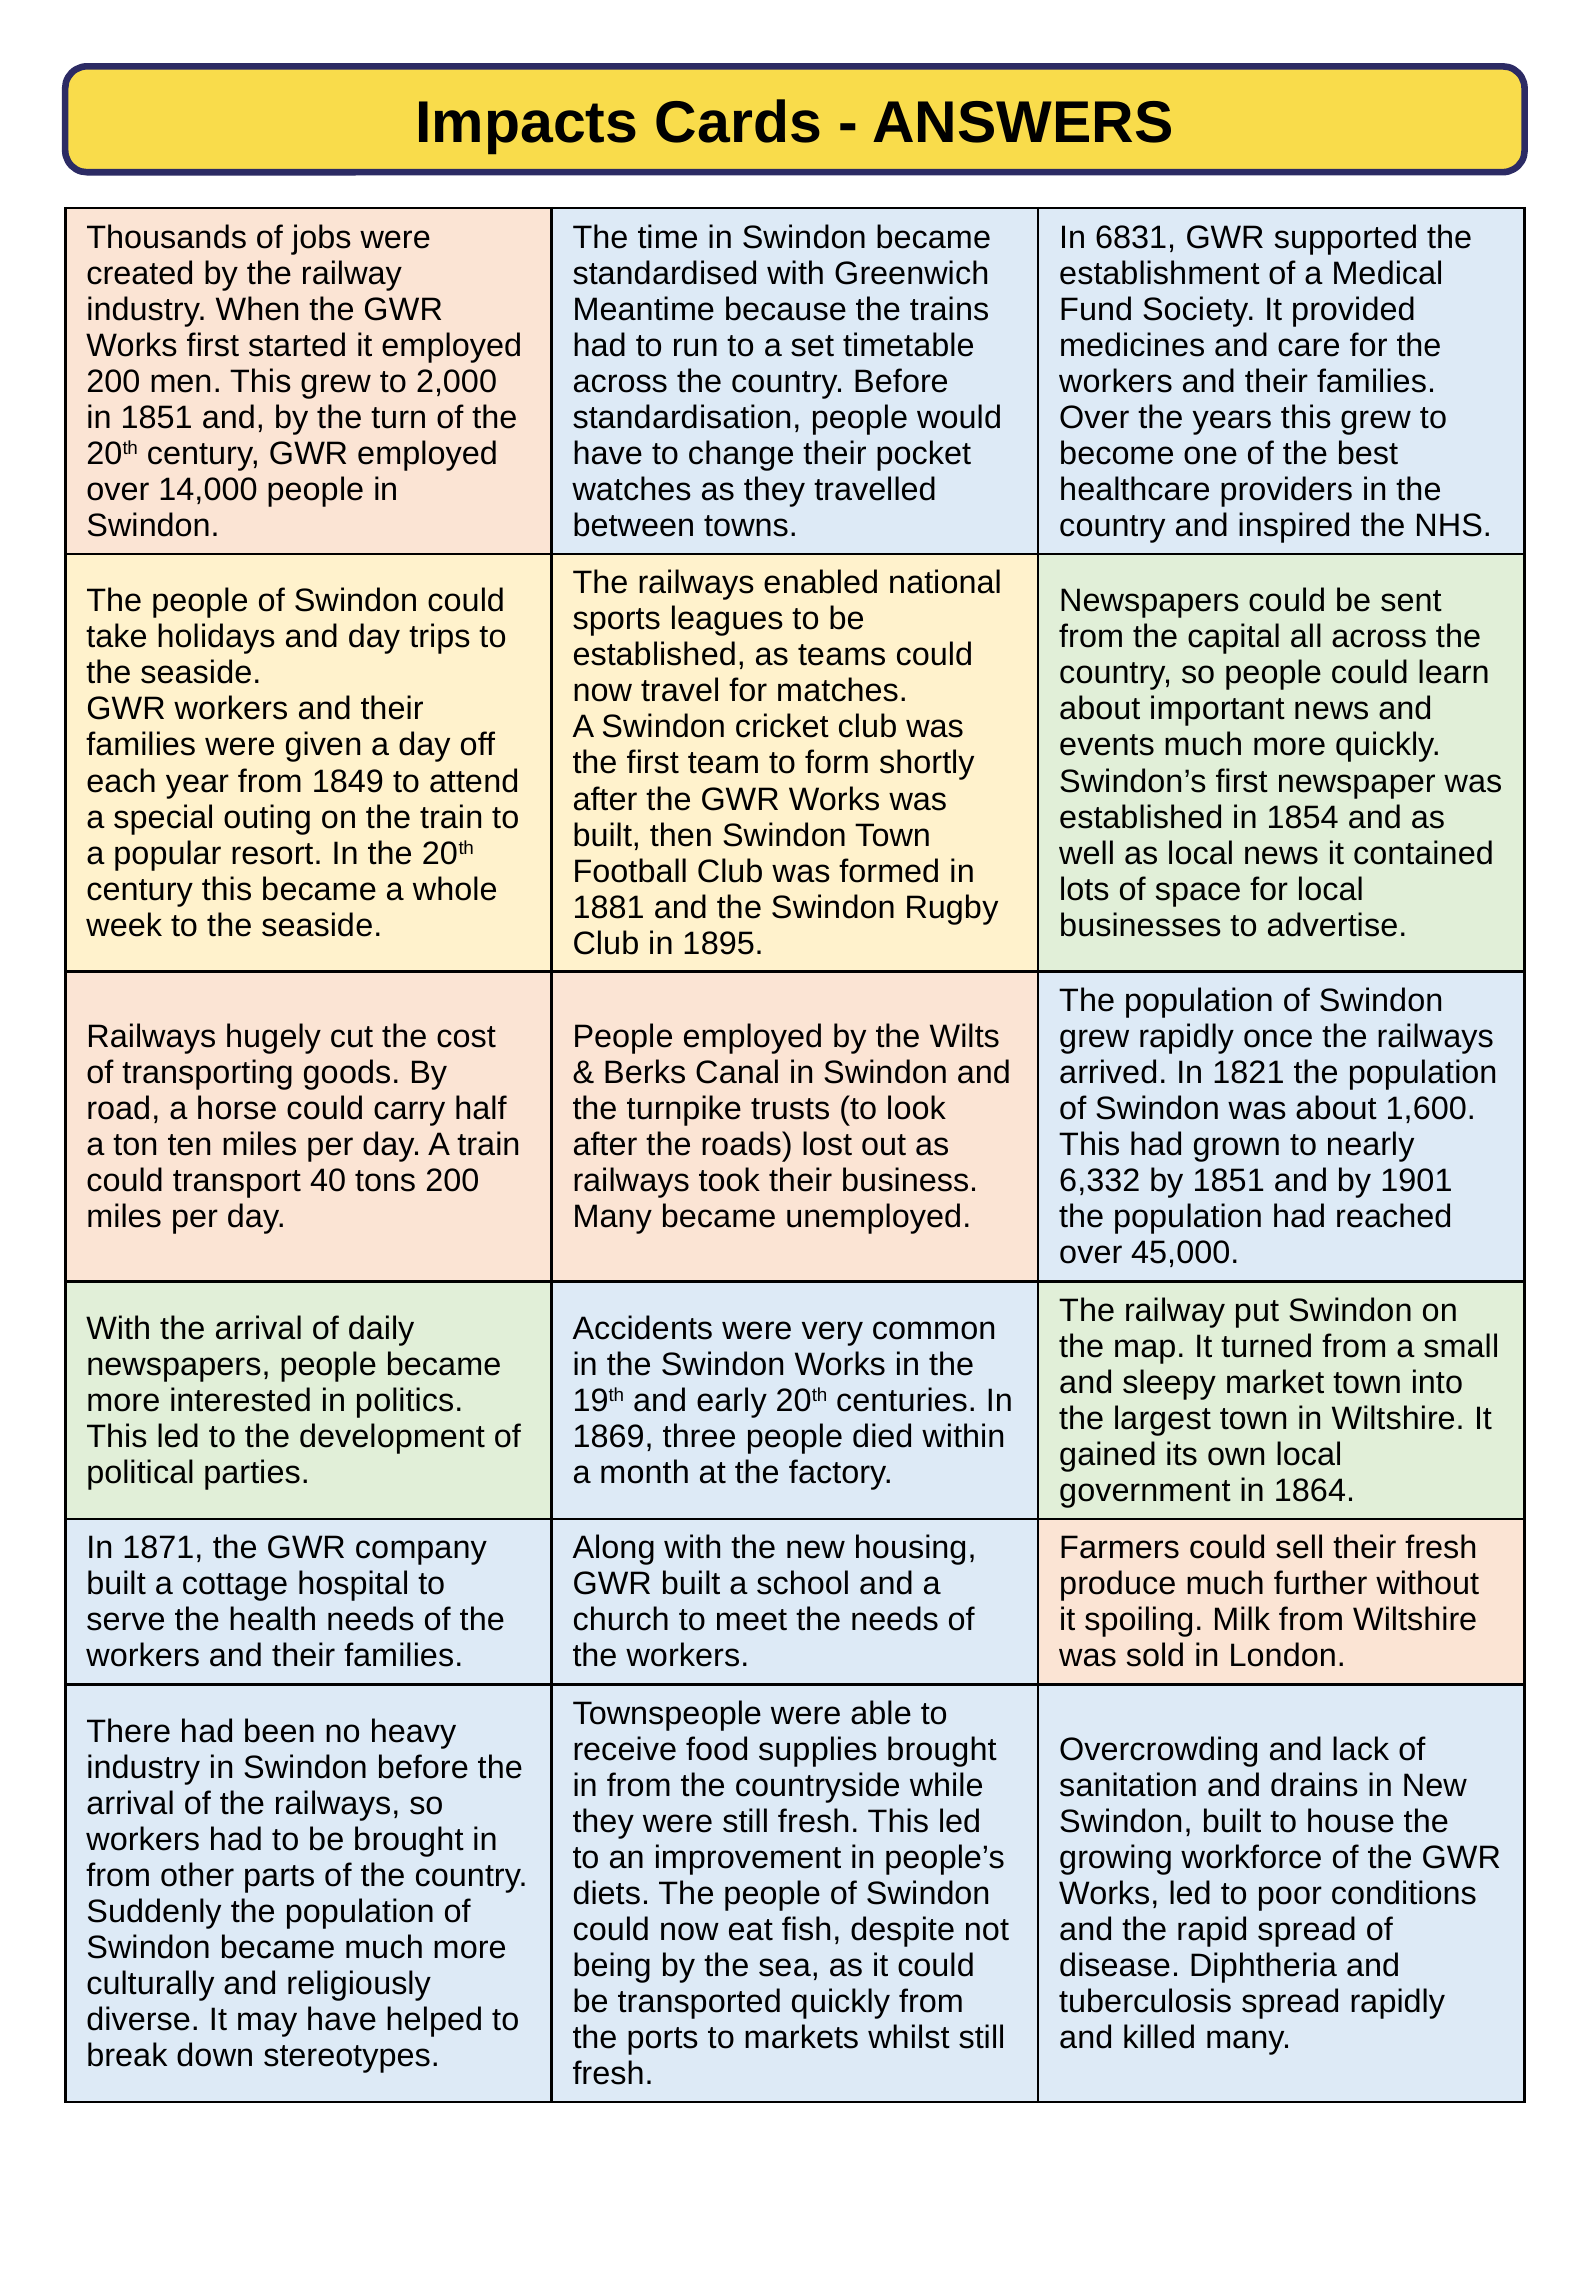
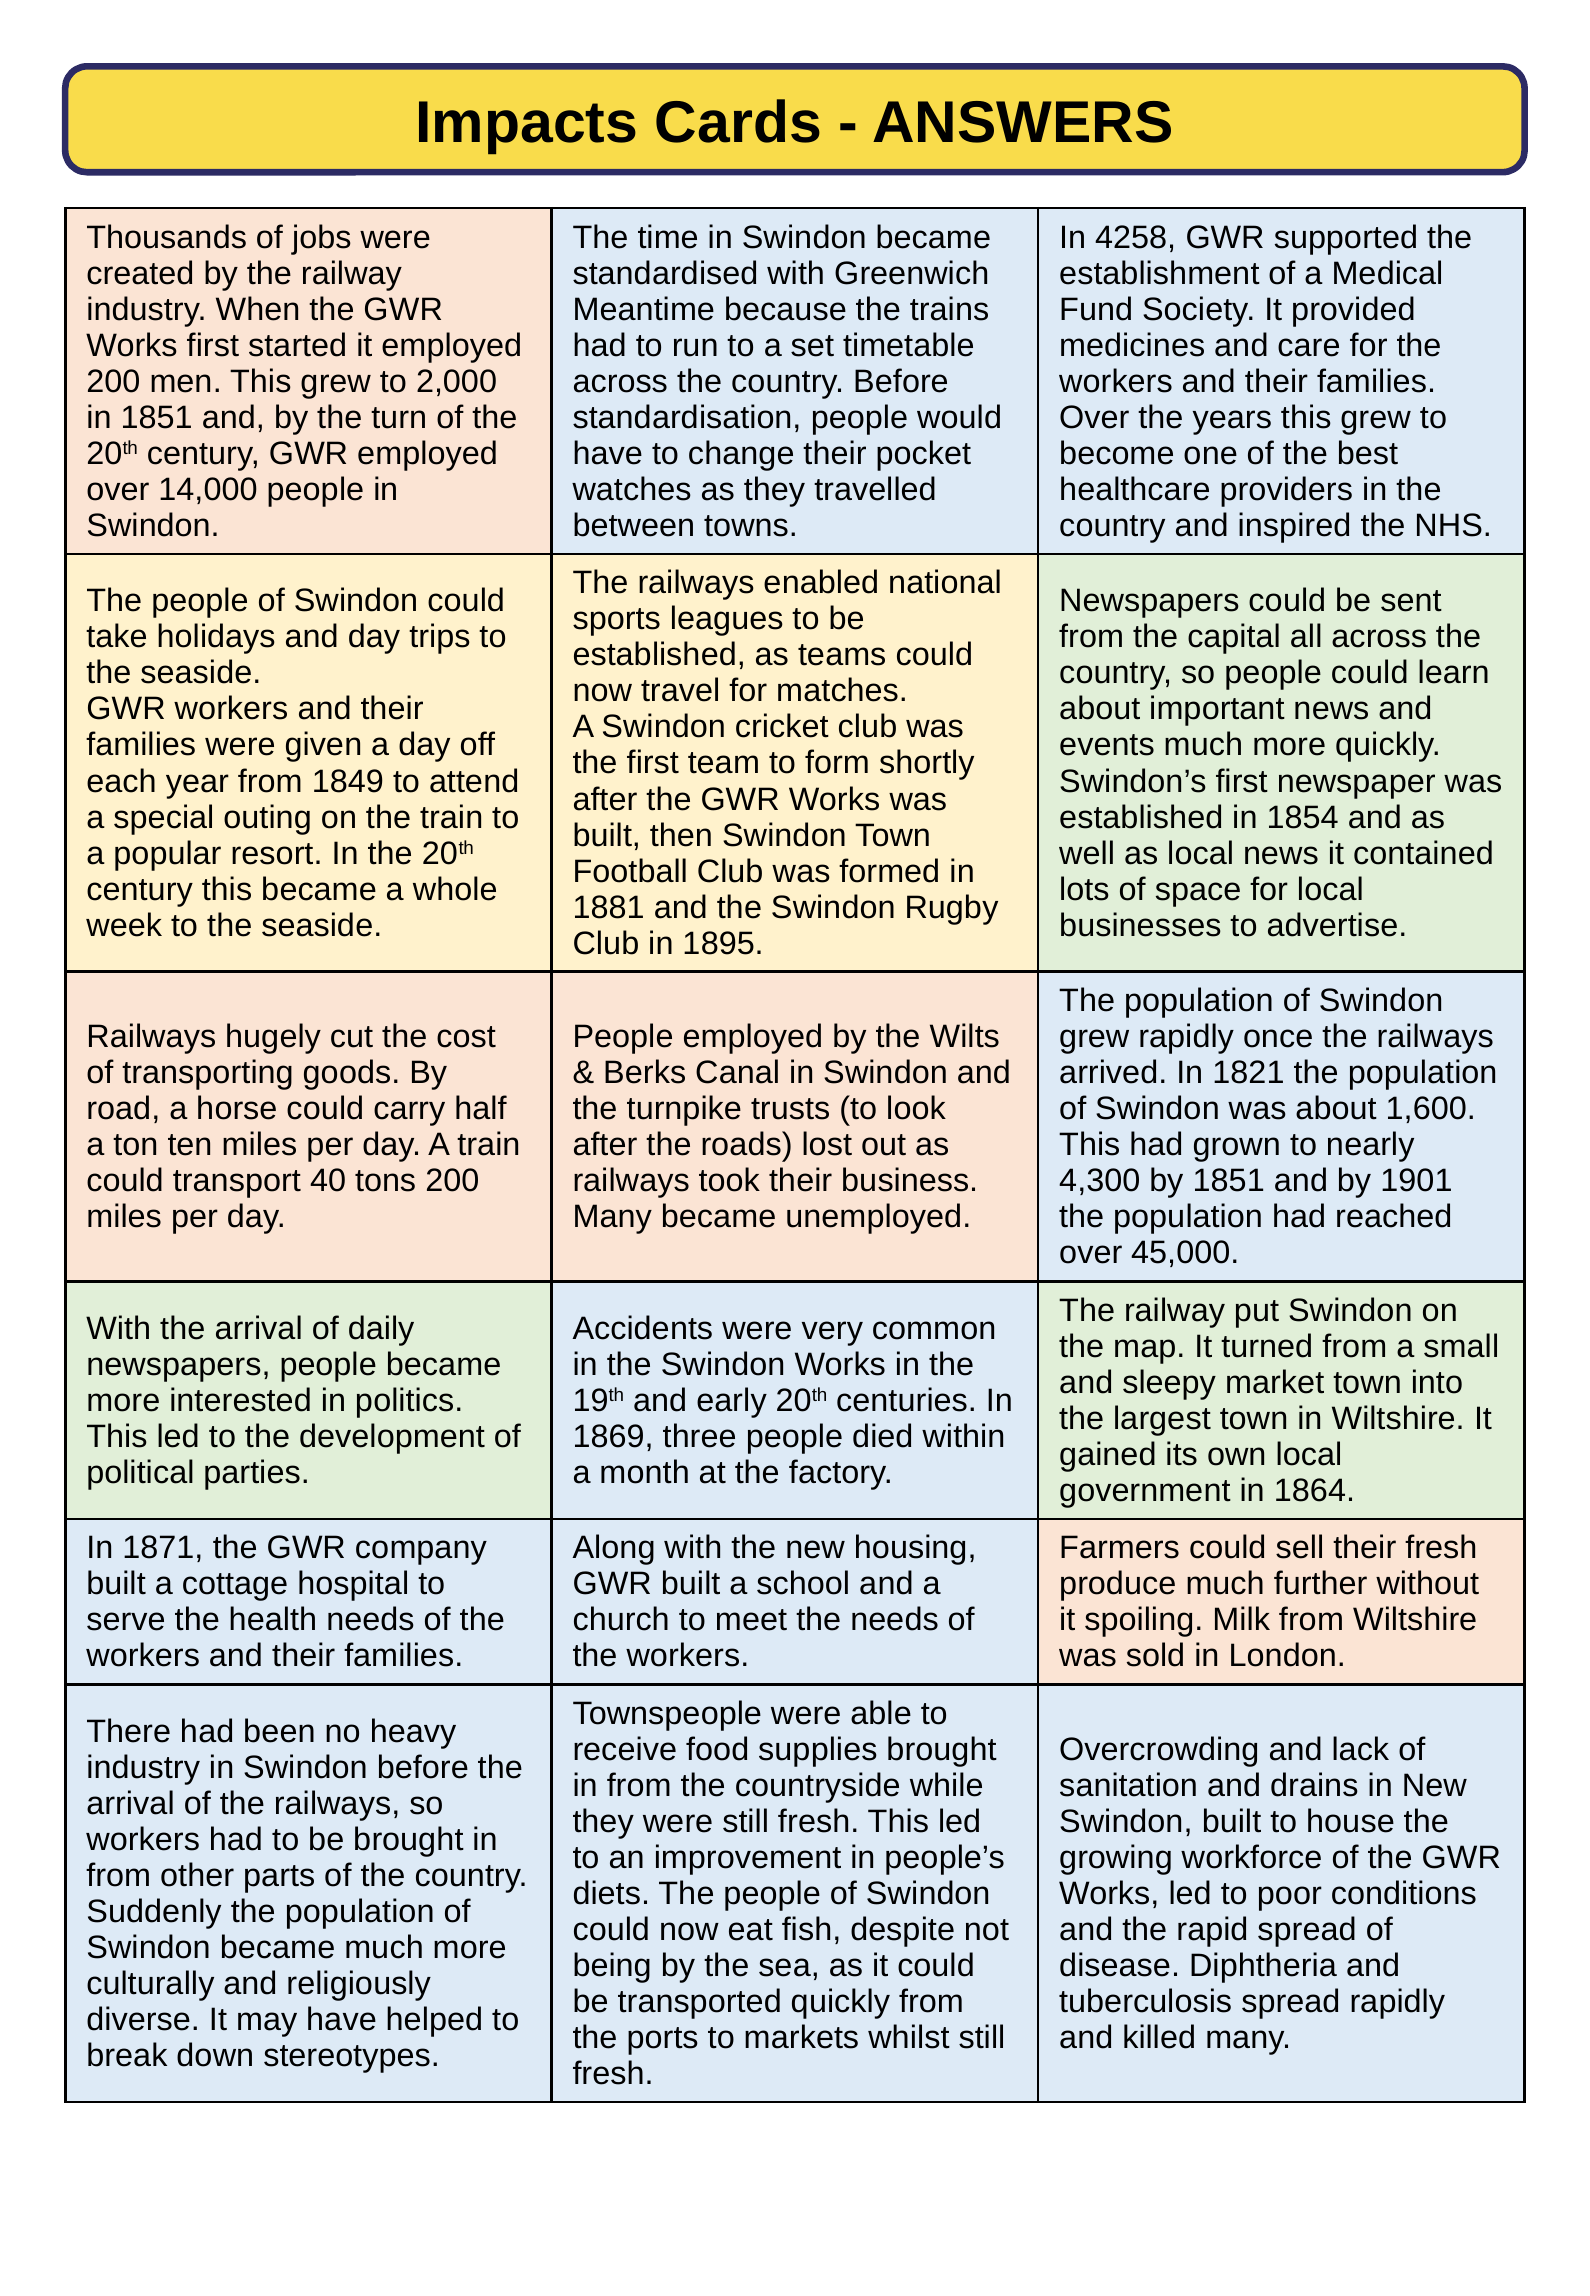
6831: 6831 -> 4258 (1136, 237)
6,332: 6,332 -> 4,300 (1100, 1181)
